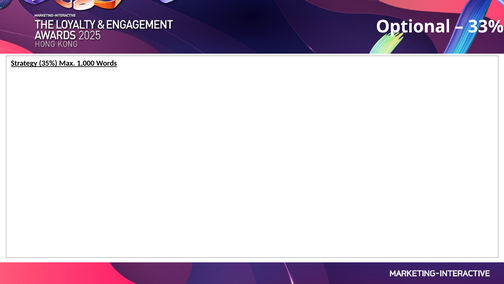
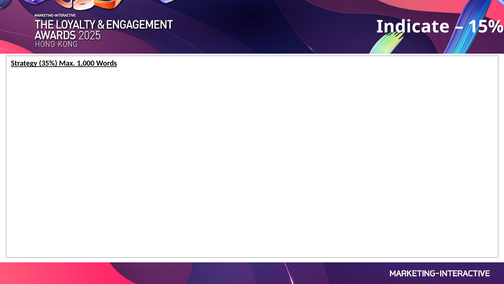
Optional: Optional -> Indicate (413, 27)
33%: 33% -> 15% (486, 27)
